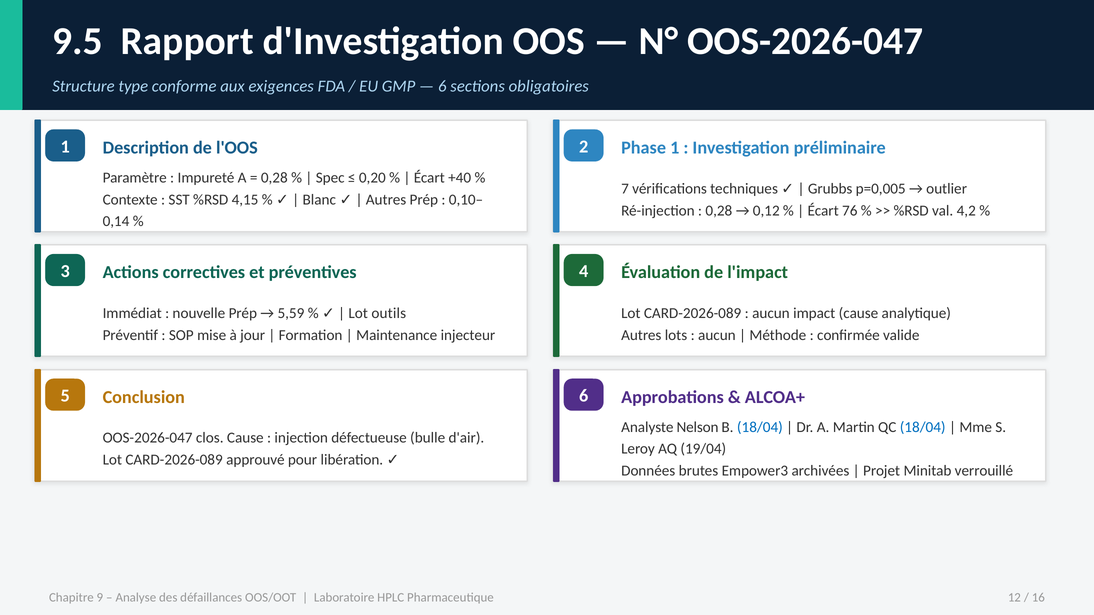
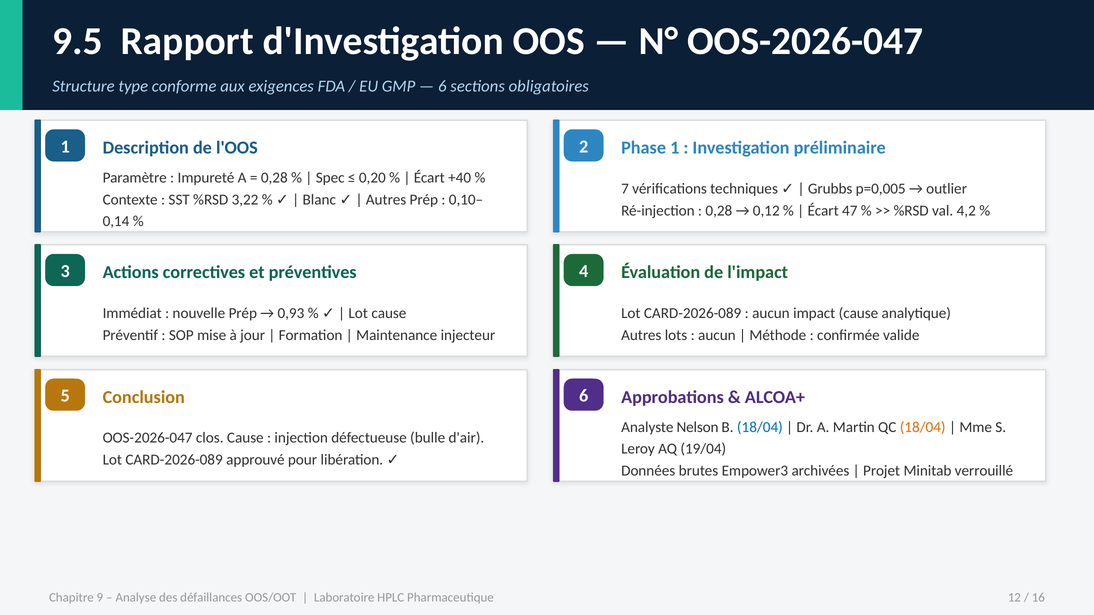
4,15: 4,15 -> 3,22 (245, 200)
76: 76 -> 47 (850, 211)
5,59: 5,59 -> 0,93 (291, 313)
Lot outils: outils -> cause (389, 313)
18/04 colour: blue -> orange (923, 427)
